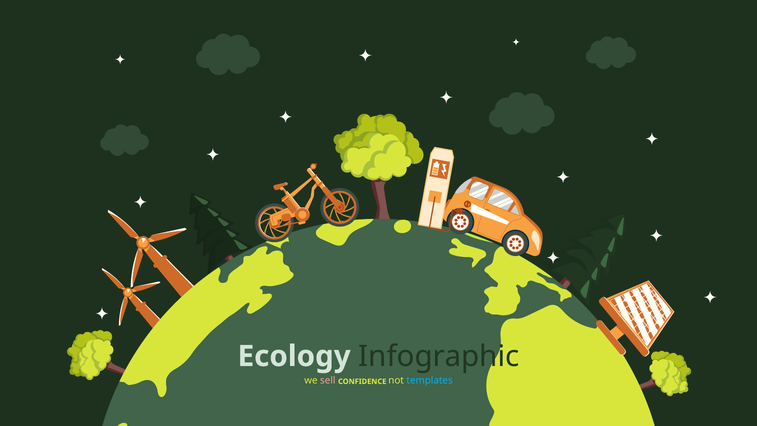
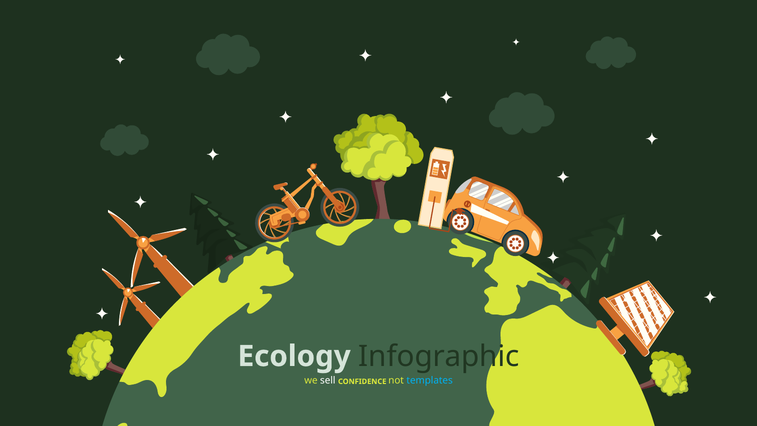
sell colour: pink -> white (328, 381)
